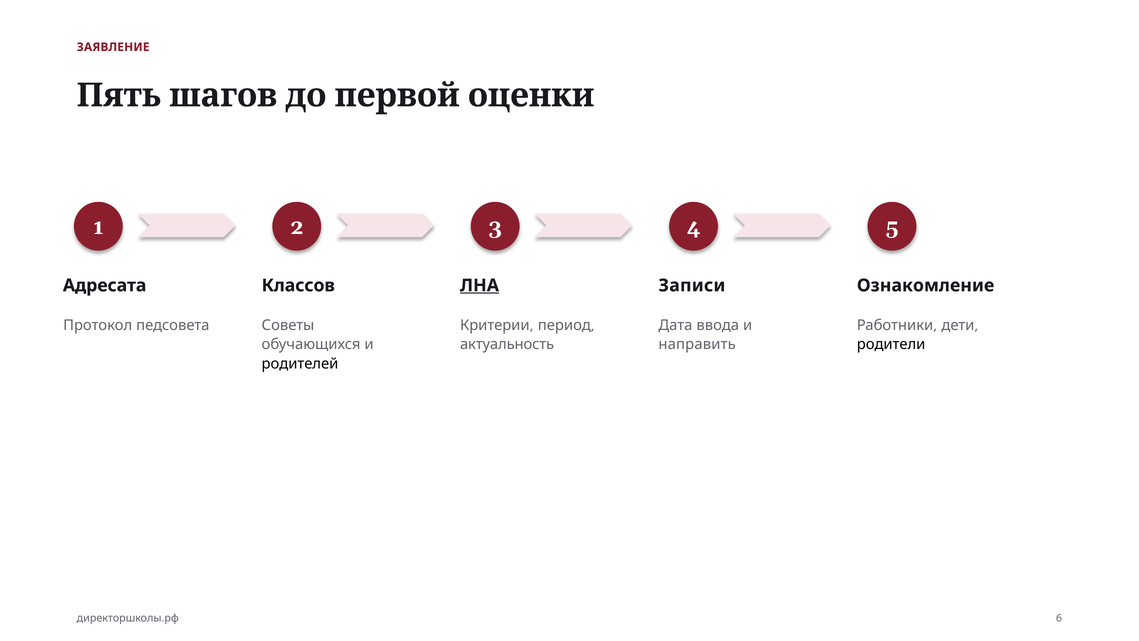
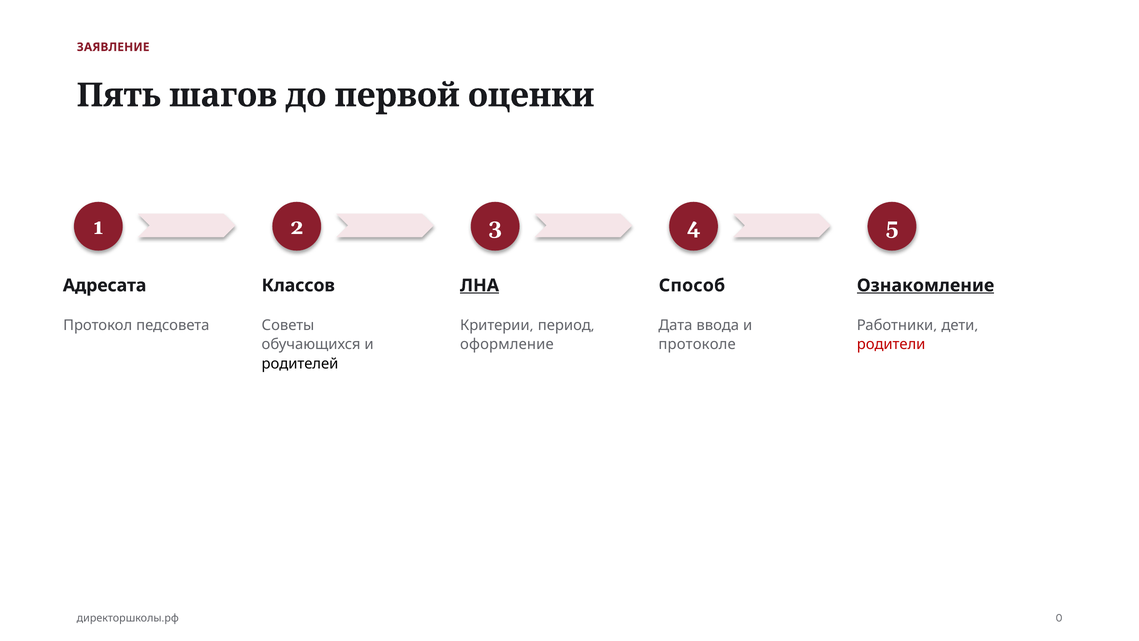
Записи: Записи -> Способ (692, 285)
Ознакомление underline: none -> present (926, 285)
актуальность: актуальность -> оформление (507, 344)
направить: направить -> протоколе (697, 344)
родители colour: black -> red (891, 344)
6: 6 -> 0 (1059, 618)
